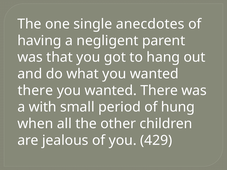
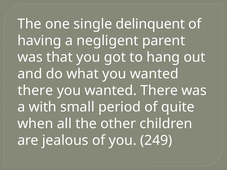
anecdotes: anecdotes -> delinquent (150, 24)
hung: hung -> quite (178, 107)
429: 429 -> 249 (156, 141)
